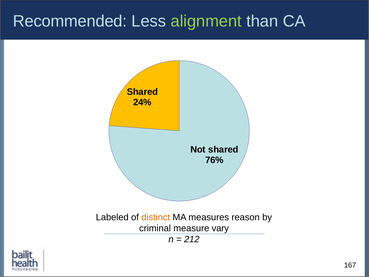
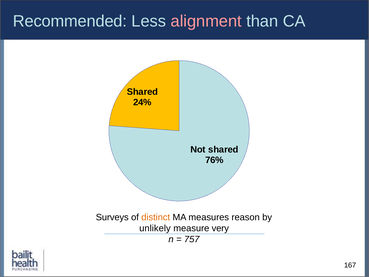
alignment colour: light green -> pink (206, 21)
Labeled: Labeled -> Surveys (112, 217)
criminal: criminal -> unlikely (155, 228)
vary: vary -> very (220, 228)
212: 212 -> 757 (192, 239)
